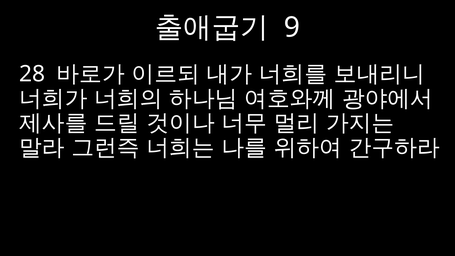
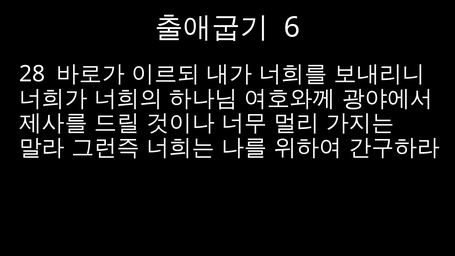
9: 9 -> 6 (292, 27)
